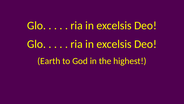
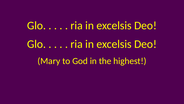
Earth: Earth -> Mary (49, 61)
